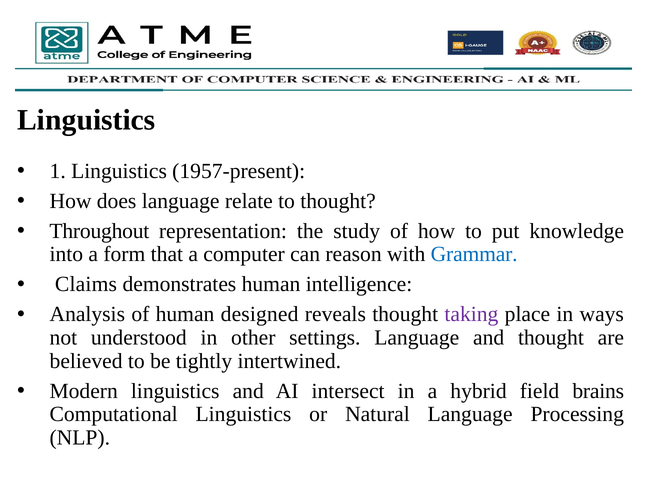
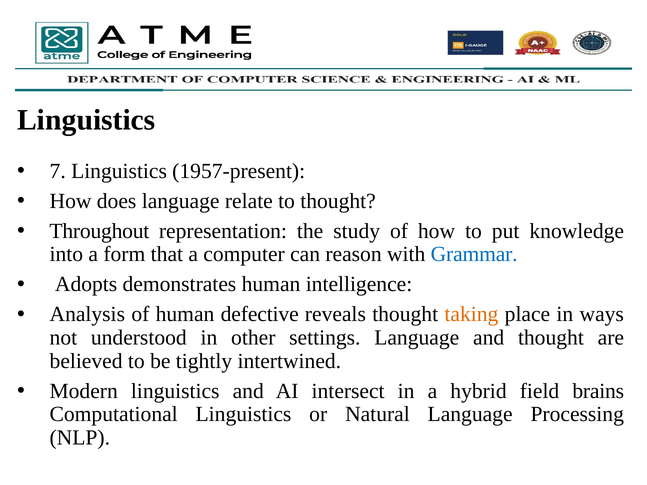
1: 1 -> 7 (58, 171)
Claims: Claims -> Adopts (86, 284)
designed: designed -> defective (260, 315)
taking colour: purple -> orange (471, 315)
